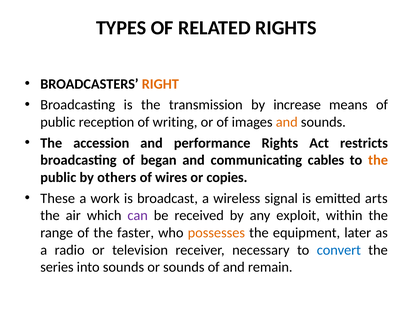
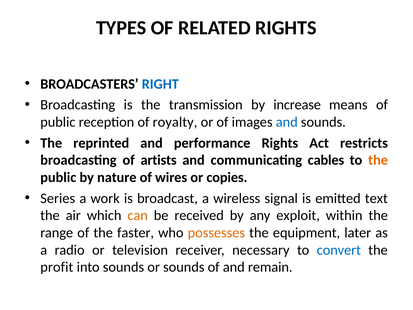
RIGHT colour: orange -> blue (160, 84)
writing: writing -> royalty (175, 122)
and colour: orange -> blue (287, 122)
accession: accession -> reprinted (101, 143)
began: began -> artists (159, 160)
others: others -> nature (117, 177)
These: These -> Series (58, 198)
arts: arts -> text (376, 198)
can colour: purple -> orange (138, 215)
series: series -> profit (57, 267)
